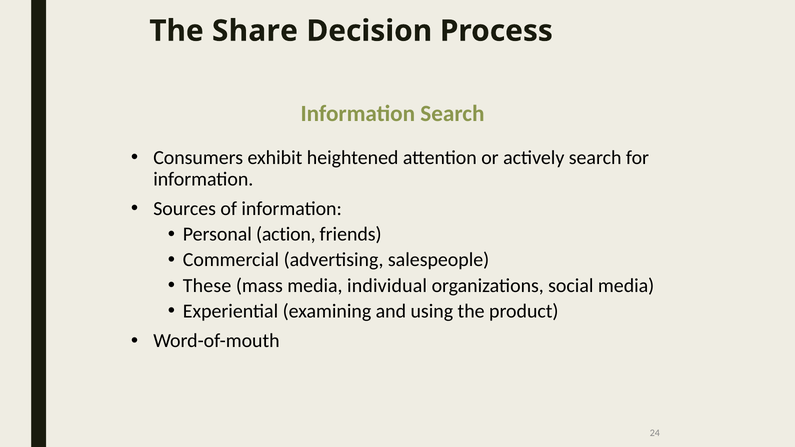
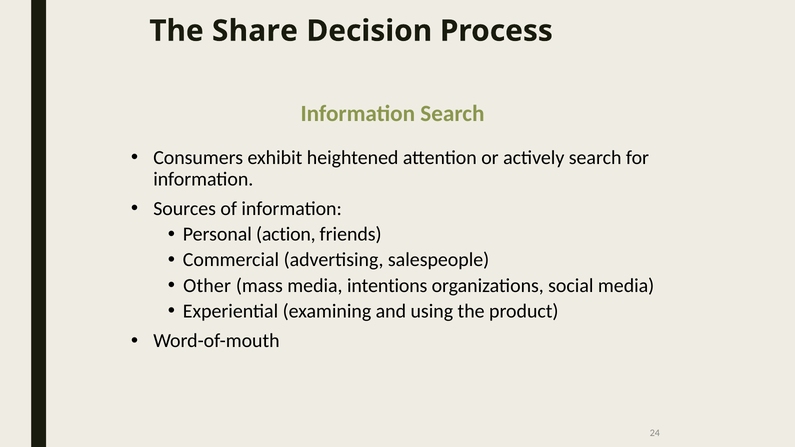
These: These -> Other (207, 286)
individual: individual -> intentions (387, 286)
